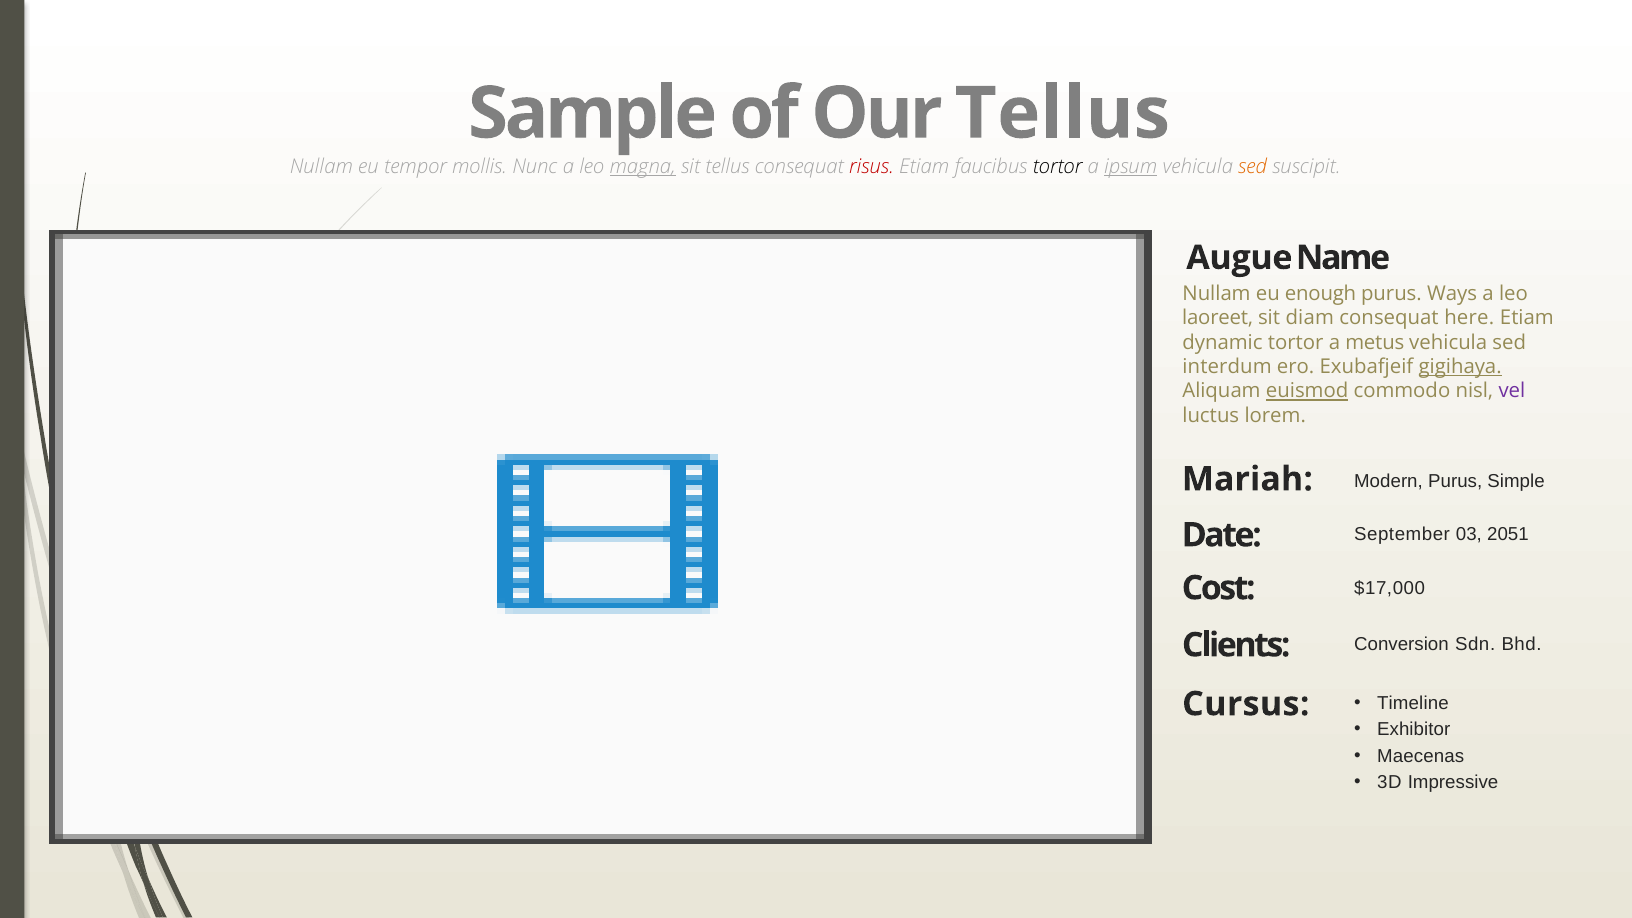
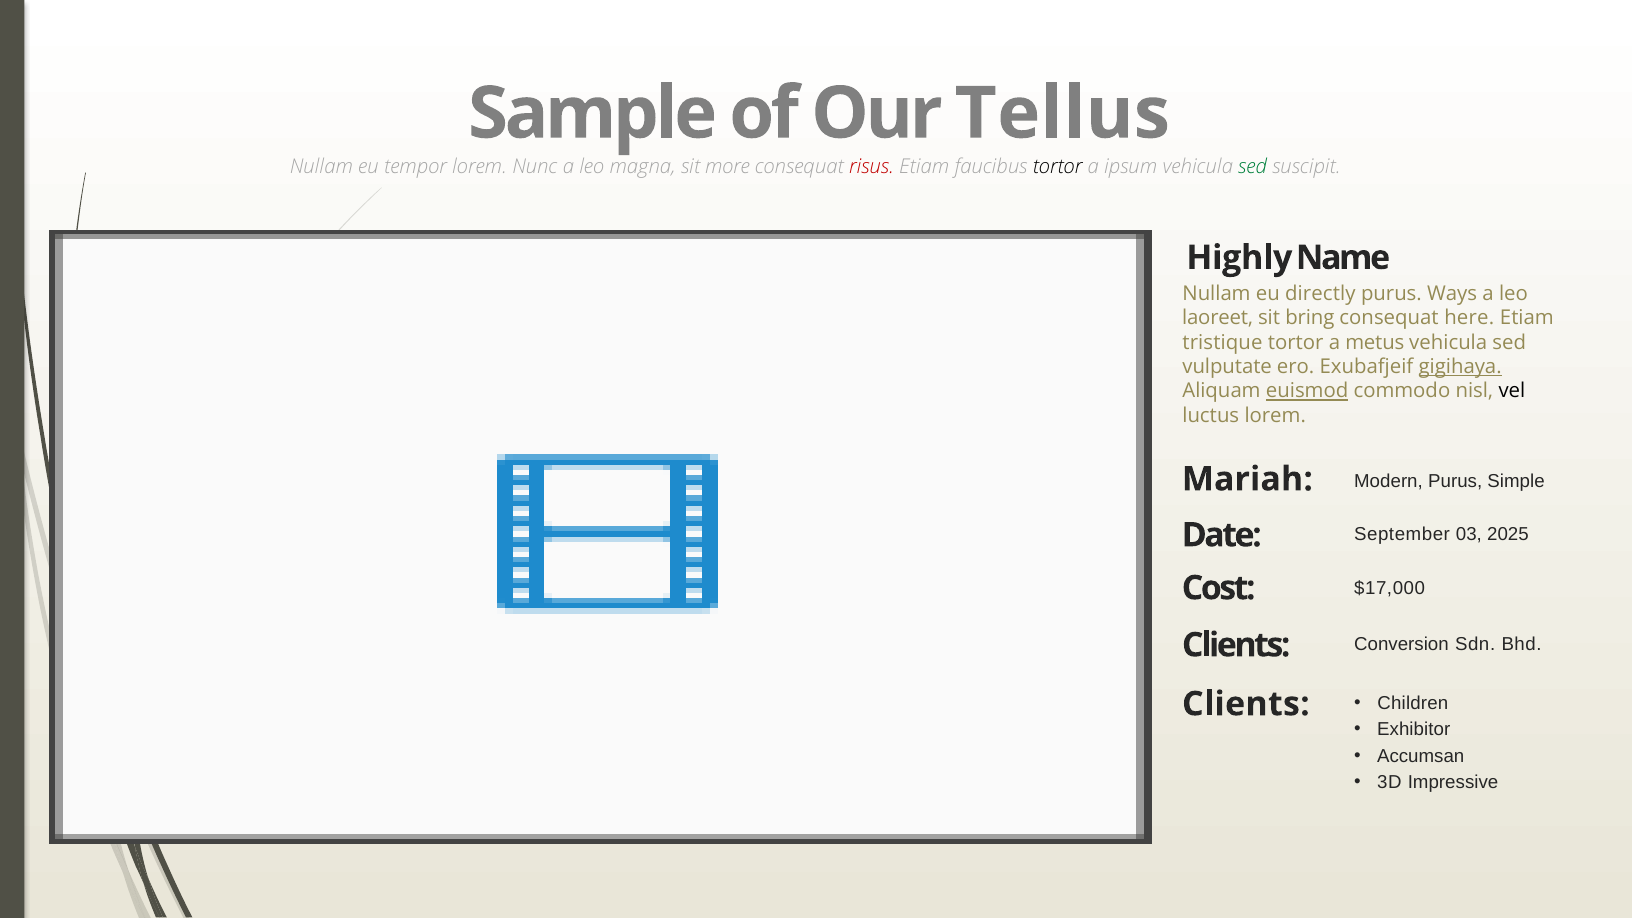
tempor mollis: mollis -> lorem (480, 167)
magna underline: present -> none (643, 167)
sit tellus: tellus -> more (728, 167)
ipsum underline: present -> none (1131, 167)
sed colour: orange -> green (1253, 167)
Augue: Augue -> Highly (1239, 258)
enough: enough -> directly (1320, 293)
diam: diam -> bring (1310, 318)
dynamic: dynamic -> tristique (1222, 342)
interdum: interdum -> vulputate (1227, 367)
vel colour: purple -> black (1512, 391)
2051: 2051 -> 2025 (1508, 535)
Cursus: Cursus -> Clients (1246, 704)
Timeline: Timeline -> Children (1413, 704)
Maecenas: Maecenas -> Accumsan (1421, 756)
